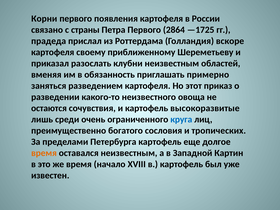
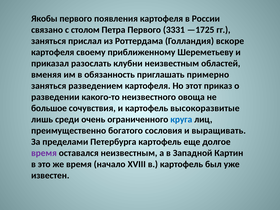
Корни: Корни -> Якобы (44, 19)
страны: страны -> столом (85, 30)
2864: 2864 -> 3331 (174, 30)
прадеда: прадеда -> заняться (49, 41)
остаются: остаются -> большое (49, 108)
тропических: тропических -> выращивать (219, 131)
время colour: orange -> purple (44, 153)
